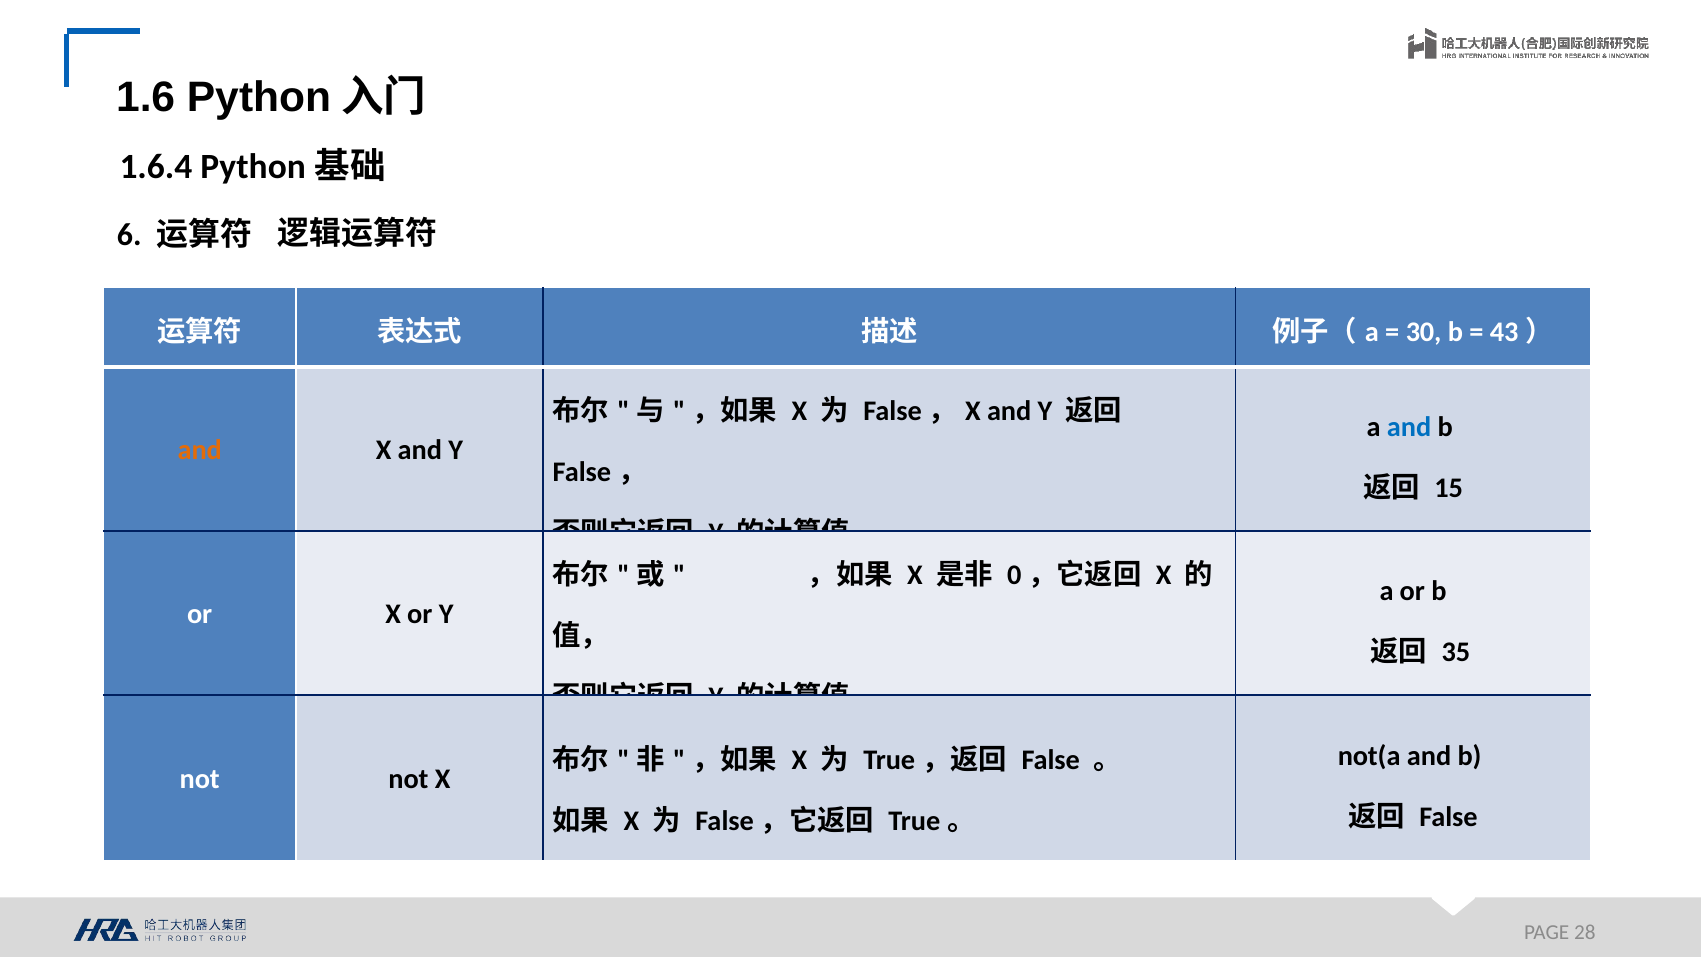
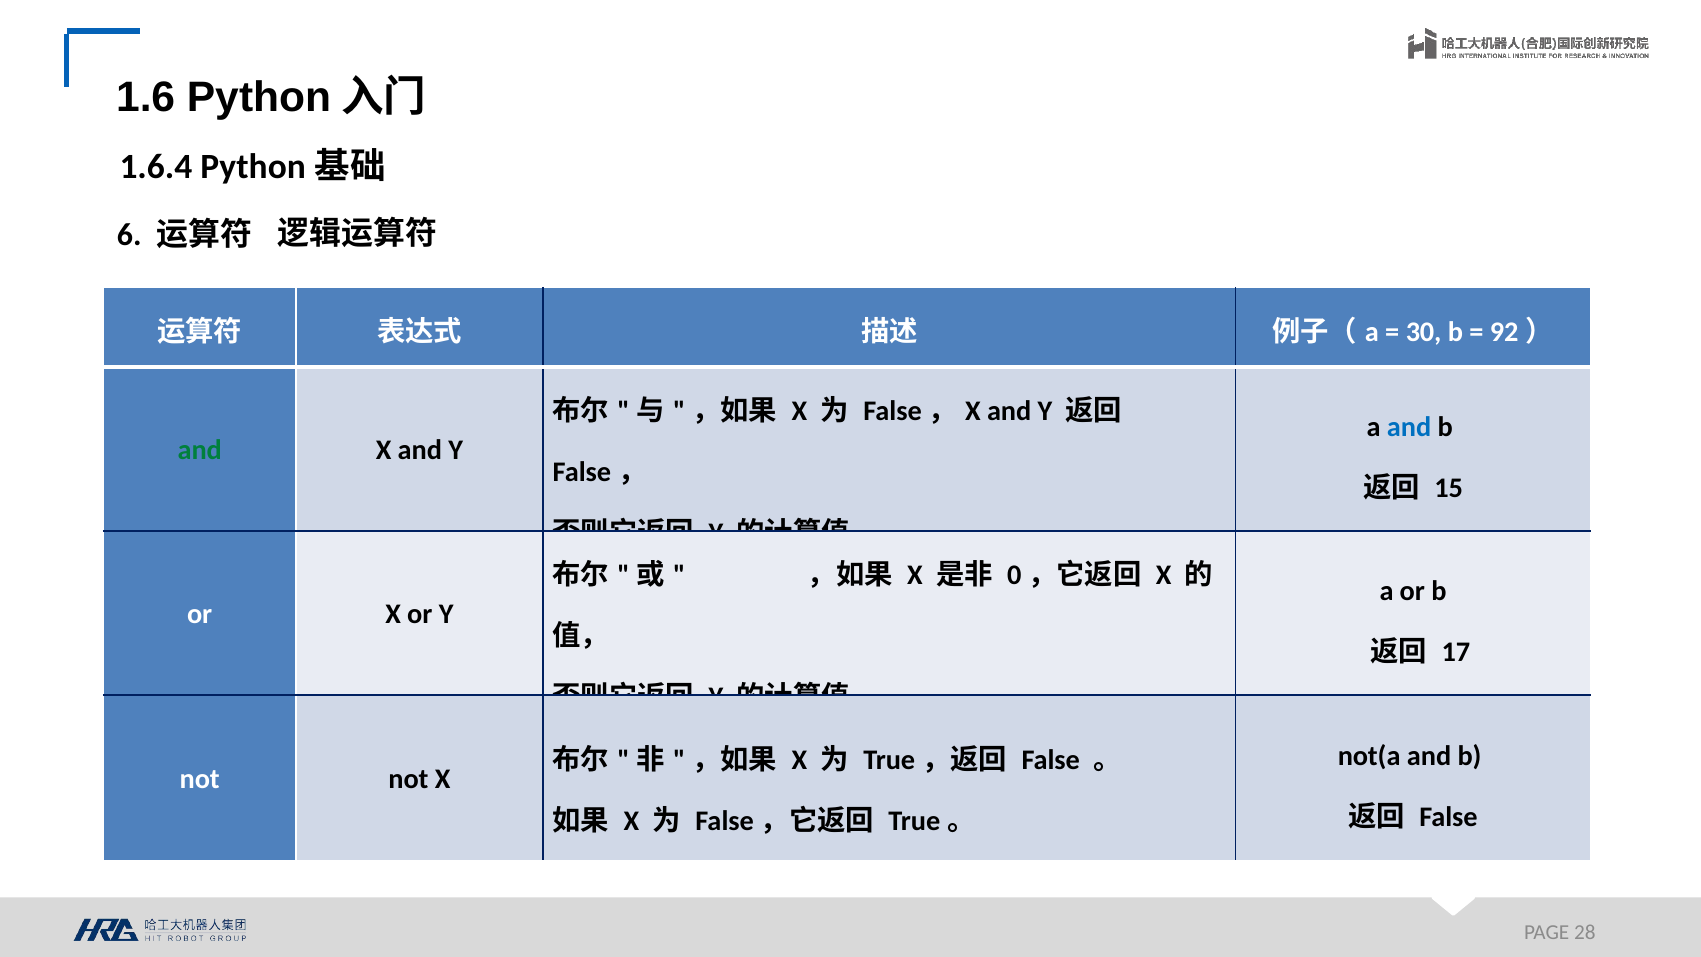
43: 43 -> 92 (1504, 332)
and colour: orange -> green (200, 451)
35: 35 -> 17 (1456, 652)
